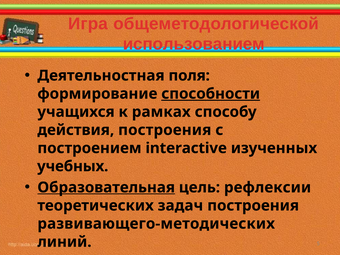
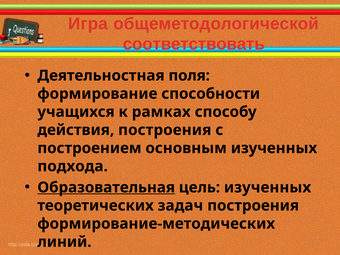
использованием: использованием -> соответствовать (194, 44)
способности underline: present -> none (211, 94)
interactive: interactive -> основным (186, 148)
учебных: учебных -> подхода (73, 166)
цель рефлексии: рефлексии -> изученных (268, 187)
развивающего-методических: развивающего-методических -> формирование-методических (156, 224)
